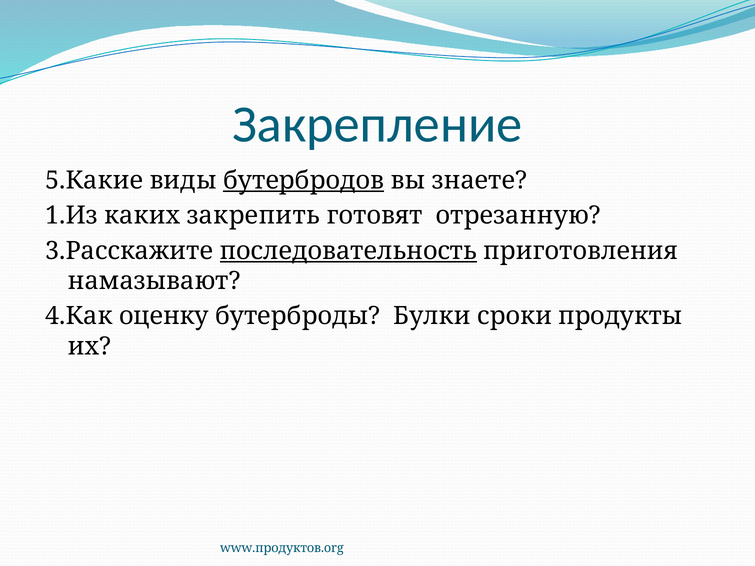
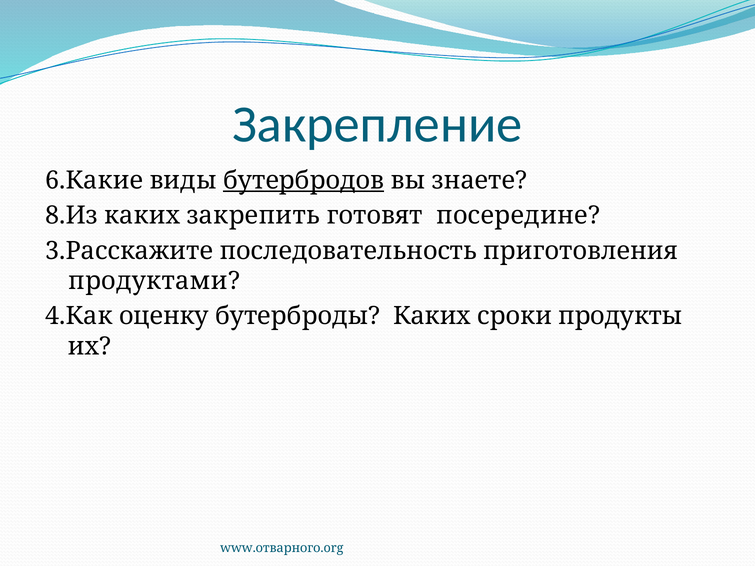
5.Какие: 5.Какие -> 6.Какие (94, 180)
1.Из: 1.Из -> 8.Из (72, 216)
отрезанную: отрезанную -> посередине (518, 216)
последовательность underline: present -> none (348, 251)
намазывают: намазывают -> продуктами (154, 281)
бутерброды Булки: Булки -> Каких (432, 316)
www.продуктов.org: www.продуктов.org -> www.отварного.org (282, 548)
